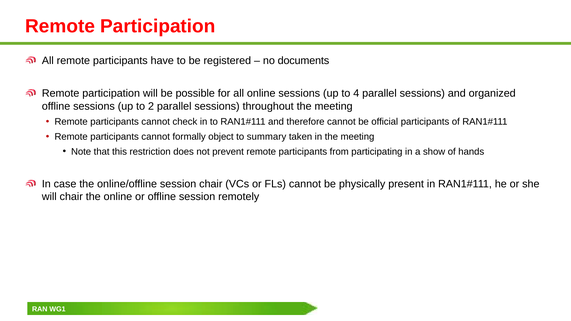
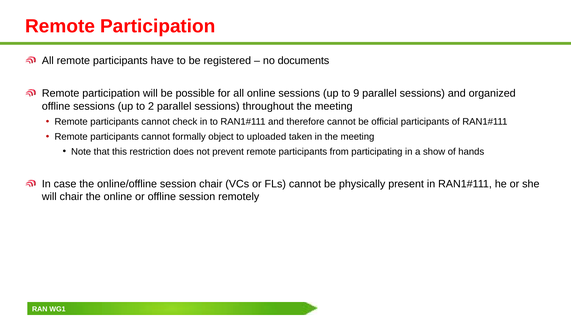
4: 4 -> 9 (356, 93)
summary: summary -> uploaded (267, 137)
